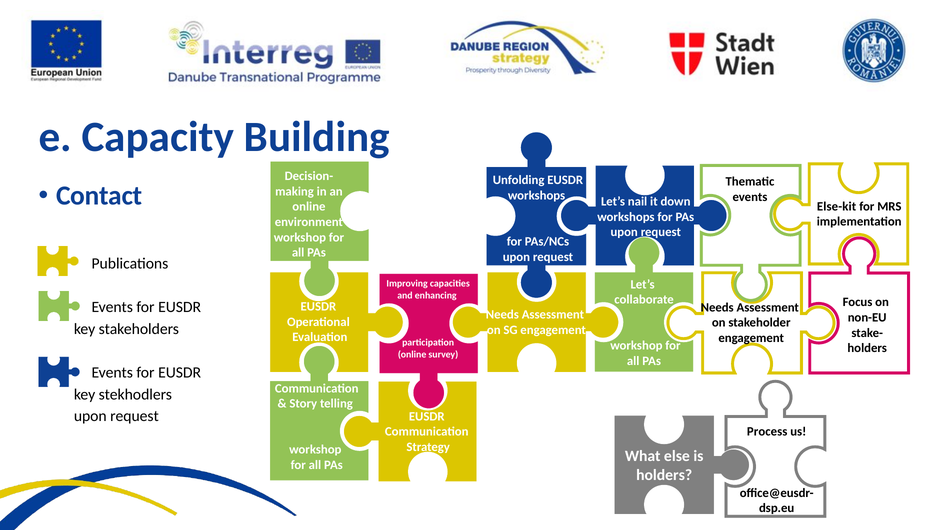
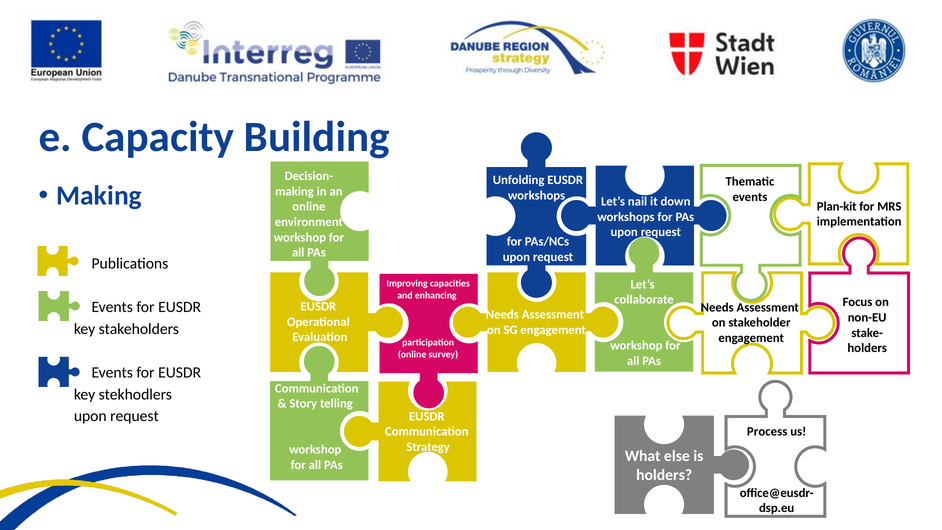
Contact: Contact -> Making (99, 196)
Else-kit: Else-kit -> Plan-kit (837, 206)
